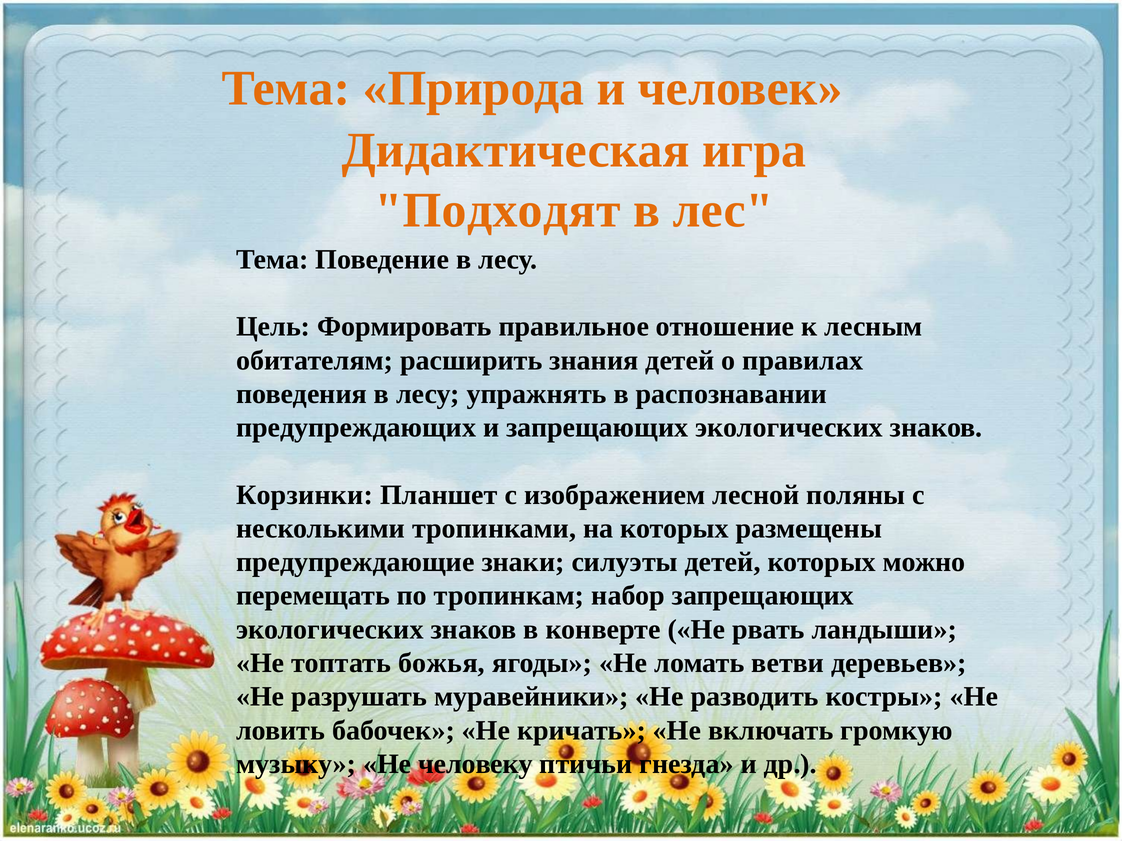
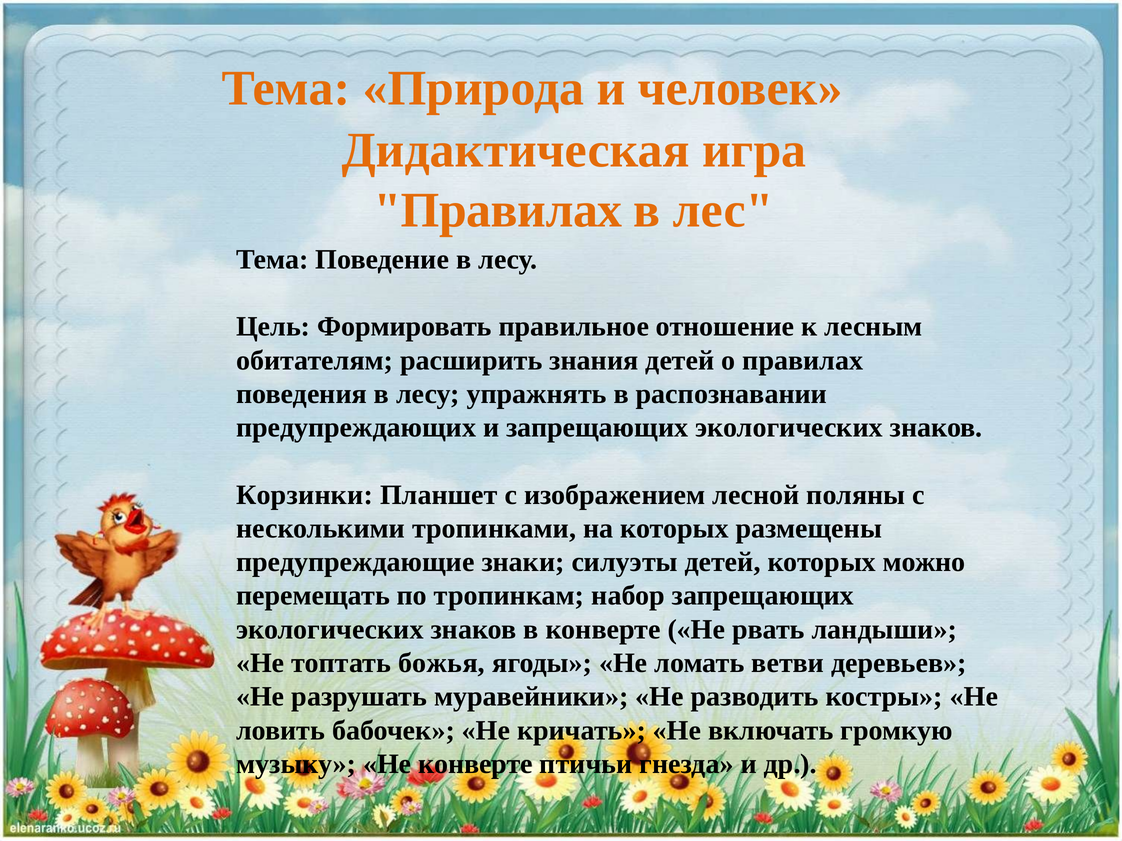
Подходят: Подходят -> Правилах (498, 210)
Не человеку: человеку -> конверте (476, 764)
